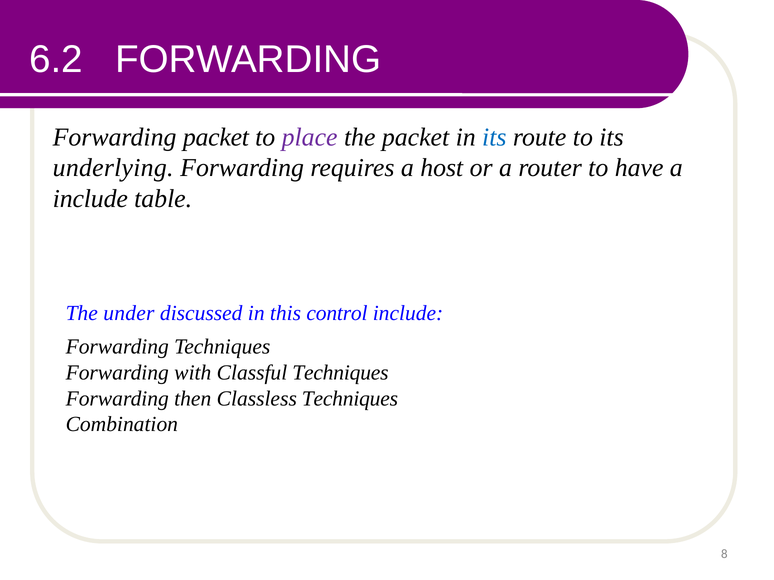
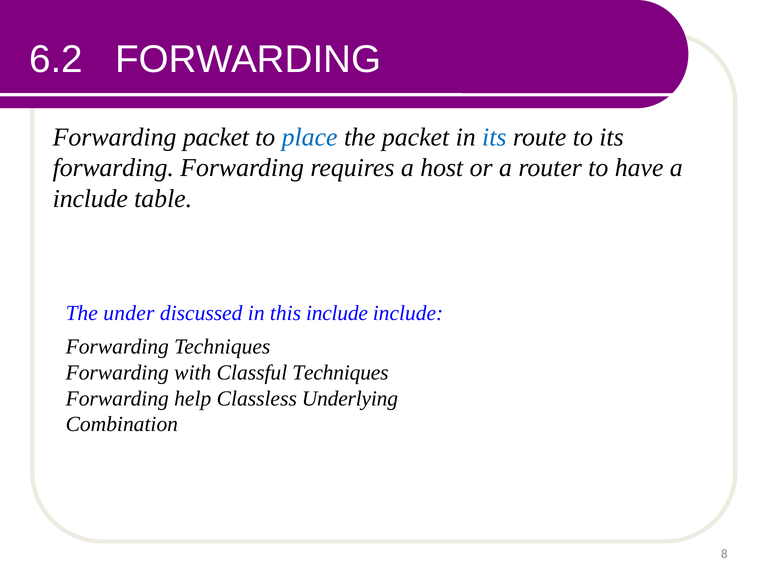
place colour: purple -> blue (310, 137)
underlying: underlying -> forwarding (113, 168)
this control: control -> include (337, 314)
then: then -> help (193, 399)
Classless Techniques: Techniques -> Underlying (350, 399)
